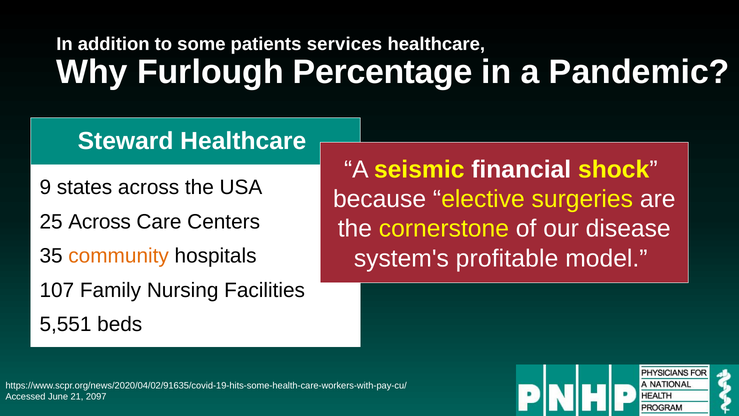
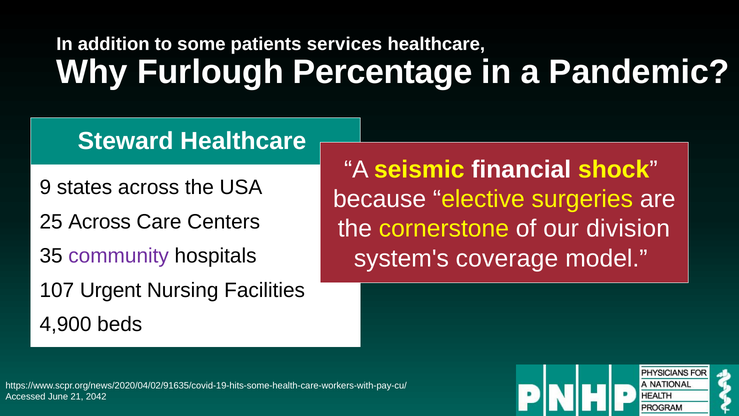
disease: disease -> division (628, 229)
community colour: orange -> purple (119, 256)
profitable: profitable -> coverage (507, 258)
Family: Family -> Urgent (111, 290)
5,551: 5,551 -> 4,900 (65, 324)
2097: 2097 -> 2042 (96, 396)
